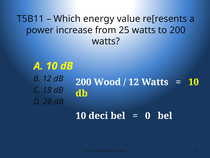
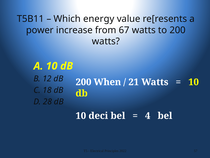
25: 25 -> 67 (124, 30)
Wood: Wood -> When (107, 82)
12: 12 -> 21 (134, 82)
0: 0 -> 4 (148, 115)
